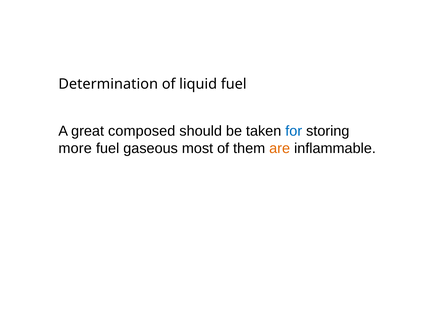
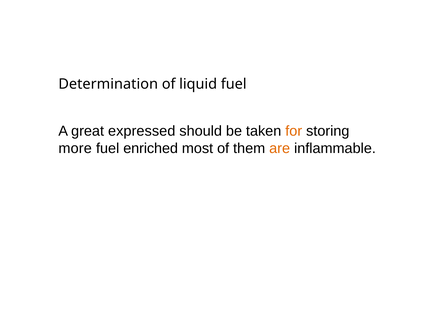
composed: composed -> expressed (142, 131)
for colour: blue -> orange (294, 131)
gaseous: gaseous -> enriched (151, 148)
